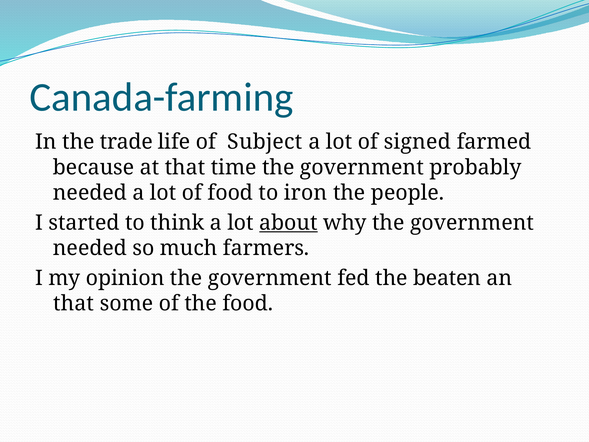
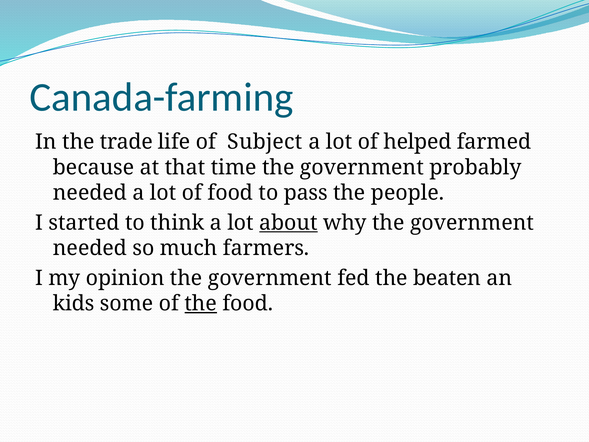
signed: signed -> helped (417, 142)
iron: iron -> pass (306, 193)
that: that -> kids (74, 303)
the underline: none -> present (201, 303)
